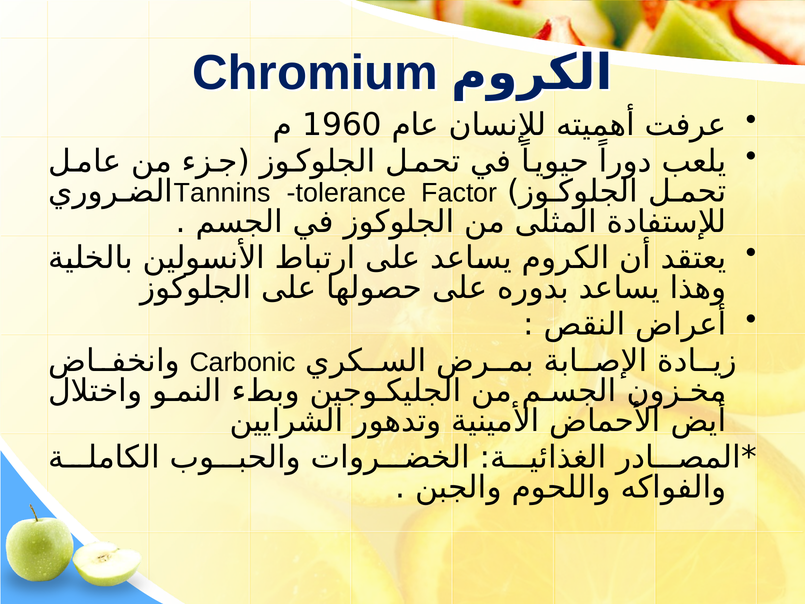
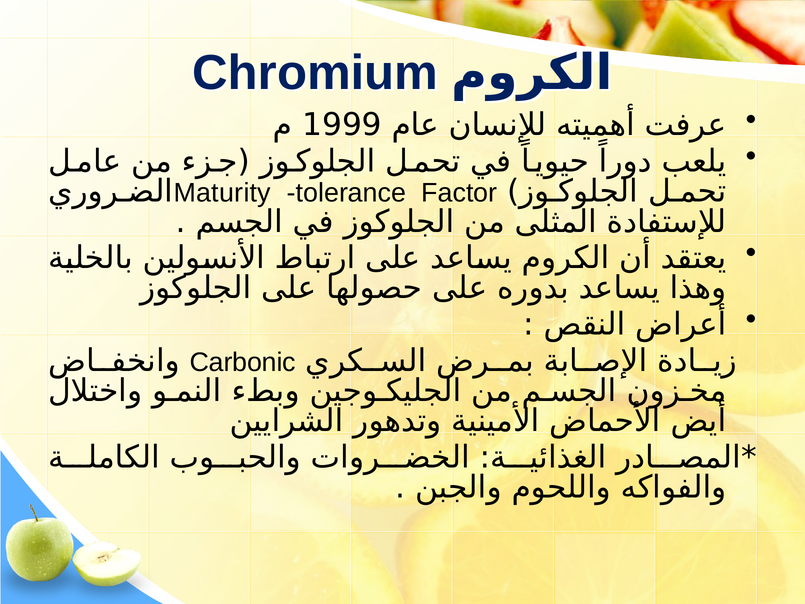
1960: 1960 -> 1999 (342, 125)
Tannins: Tannins -> Maturity (222, 193)
